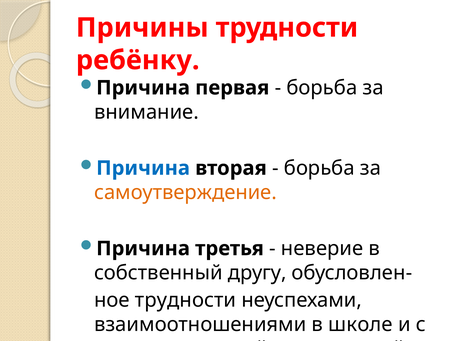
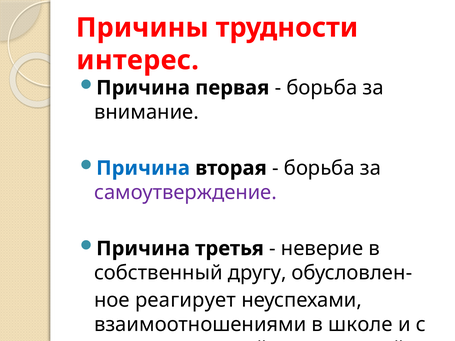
ребёнку: ребёнку -> интерес (138, 60)
самоутверждение colour: orange -> purple (185, 193)
трудности: трудности -> реагирует (185, 301)
